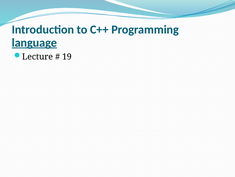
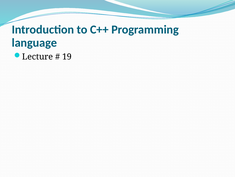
language underline: present -> none (34, 43)
